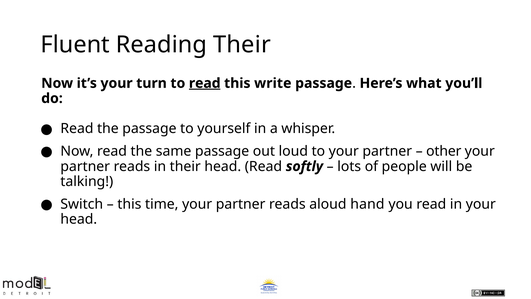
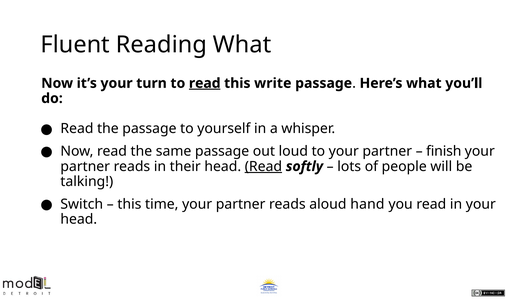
Reading Their: Their -> What (242, 45)
other: other -> finish (444, 151)
Read underline: none -> present (263, 166)
